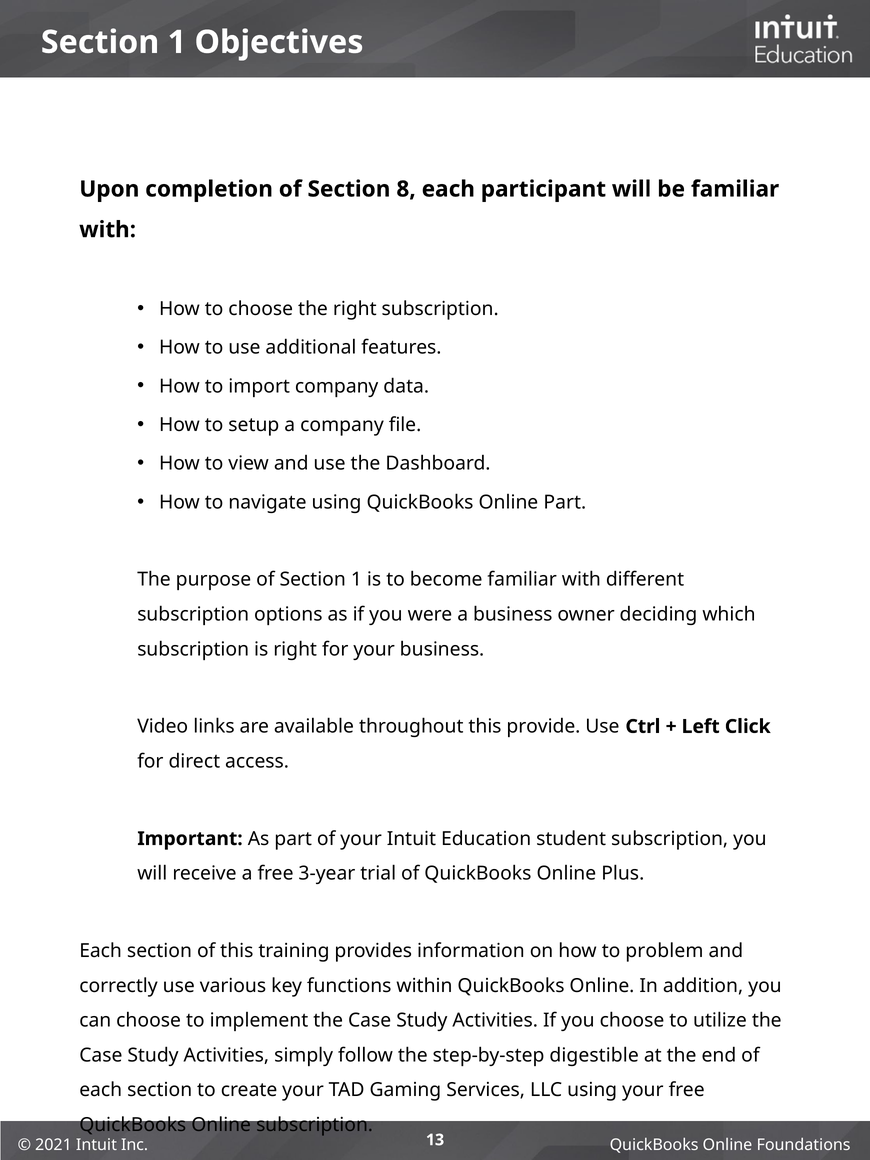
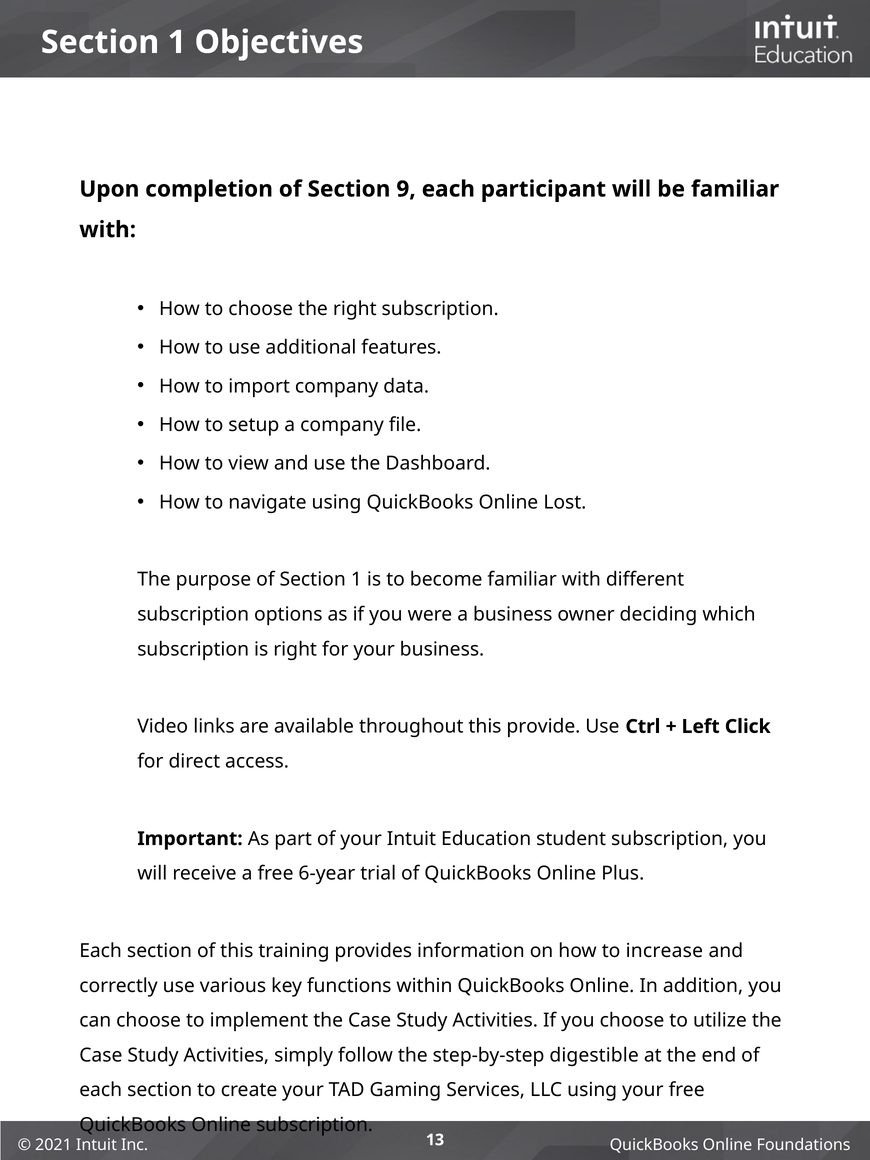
8: 8 -> 9 (406, 189)
Online Part: Part -> Lost (565, 502)
3-year: 3-year -> 6-year (327, 873)
problem: problem -> increase (664, 951)
